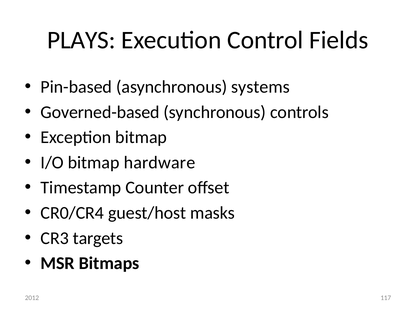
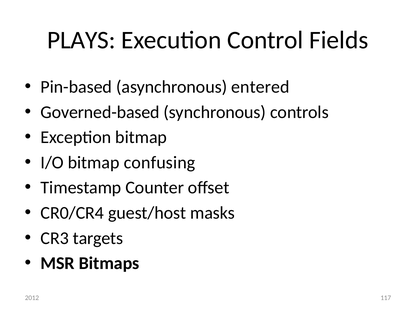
systems: systems -> entered (260, 87)
hardware: hardware -> confusing (160, 163)
